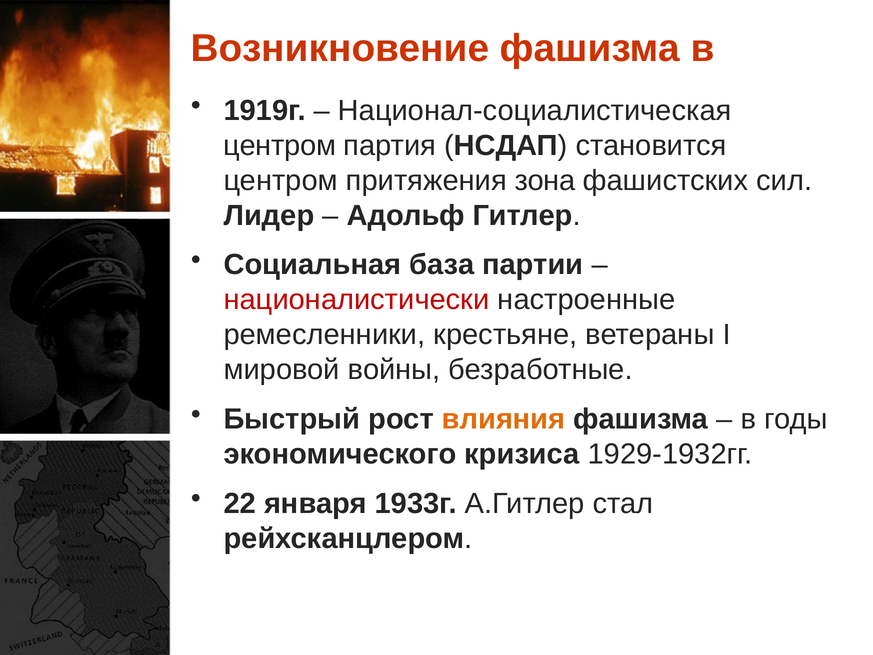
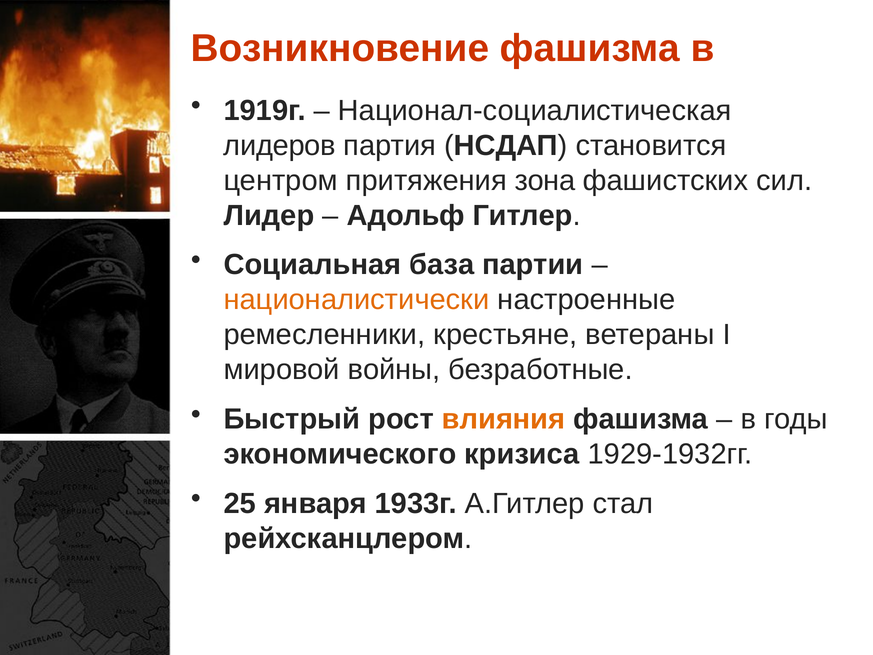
центром: центром -> лидеров (280, 145)
националистически colour: red -> orange (356, 300)
22: 22 -> 25 (240, 503)
